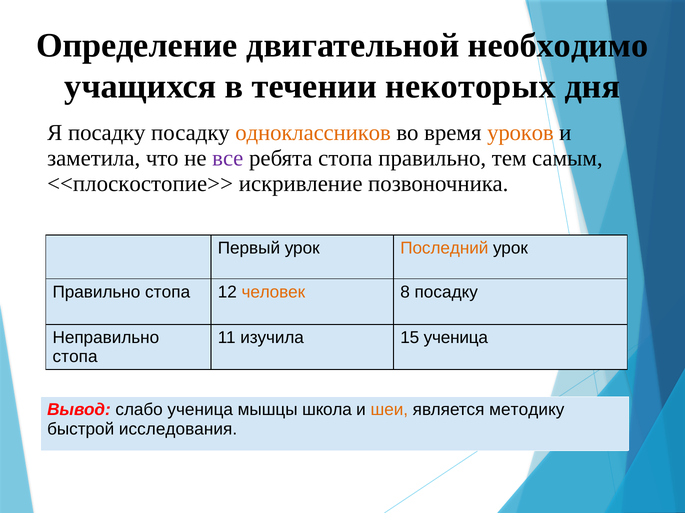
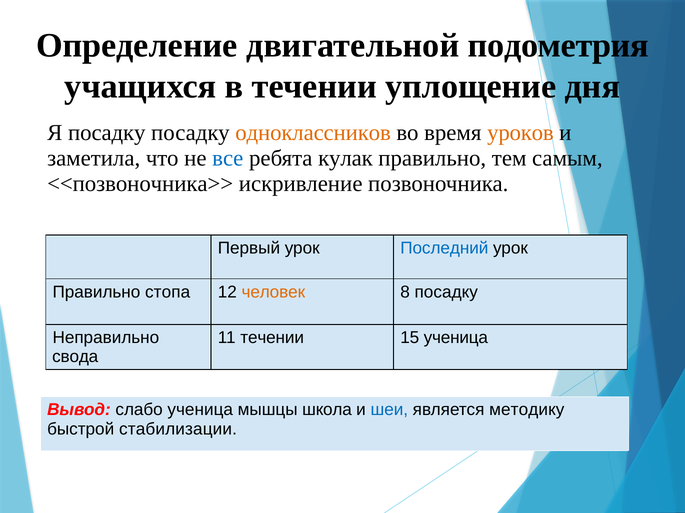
необходимо: необходимо -> подометрия (558, 45)
некоторых: некоторых -> уплощение (471, 86)
все colour: purple -> blue (228, 158)
ребята стопа: стопа -> кулак (345, 158)
<<плоскостопие>>: <<плоскостопие>> -> <<позвоночника>> (140, 184)
Последний colour: orange -> blue (444, 249)
11 изучила: изучила -> течении (272, 338)
стопа: стопа -> свода (75, 357)
шеи colour: orange -> blue (389, 410)
исследования: исследования -> стабилизации (178, 430)
